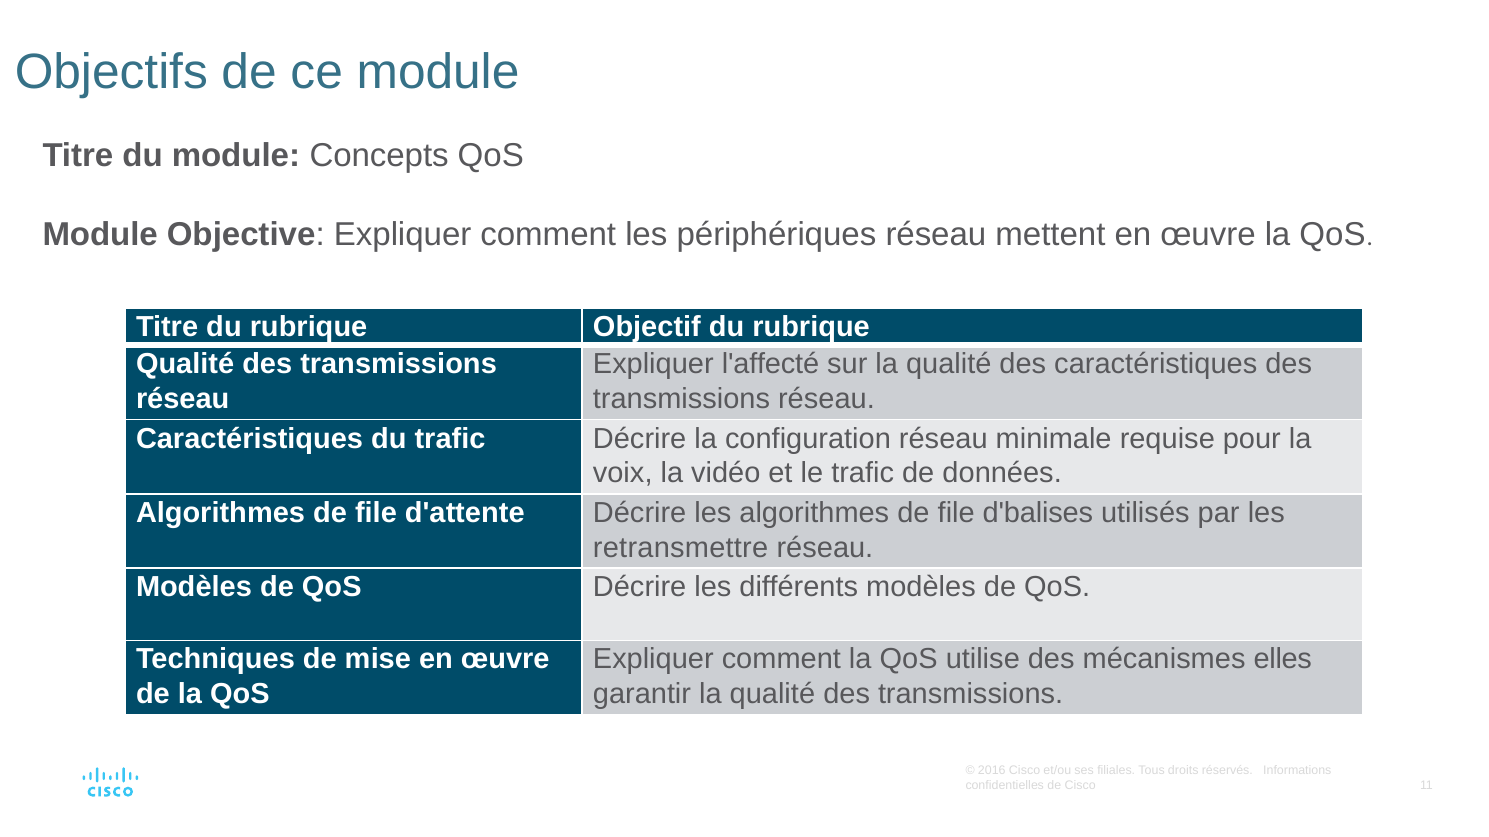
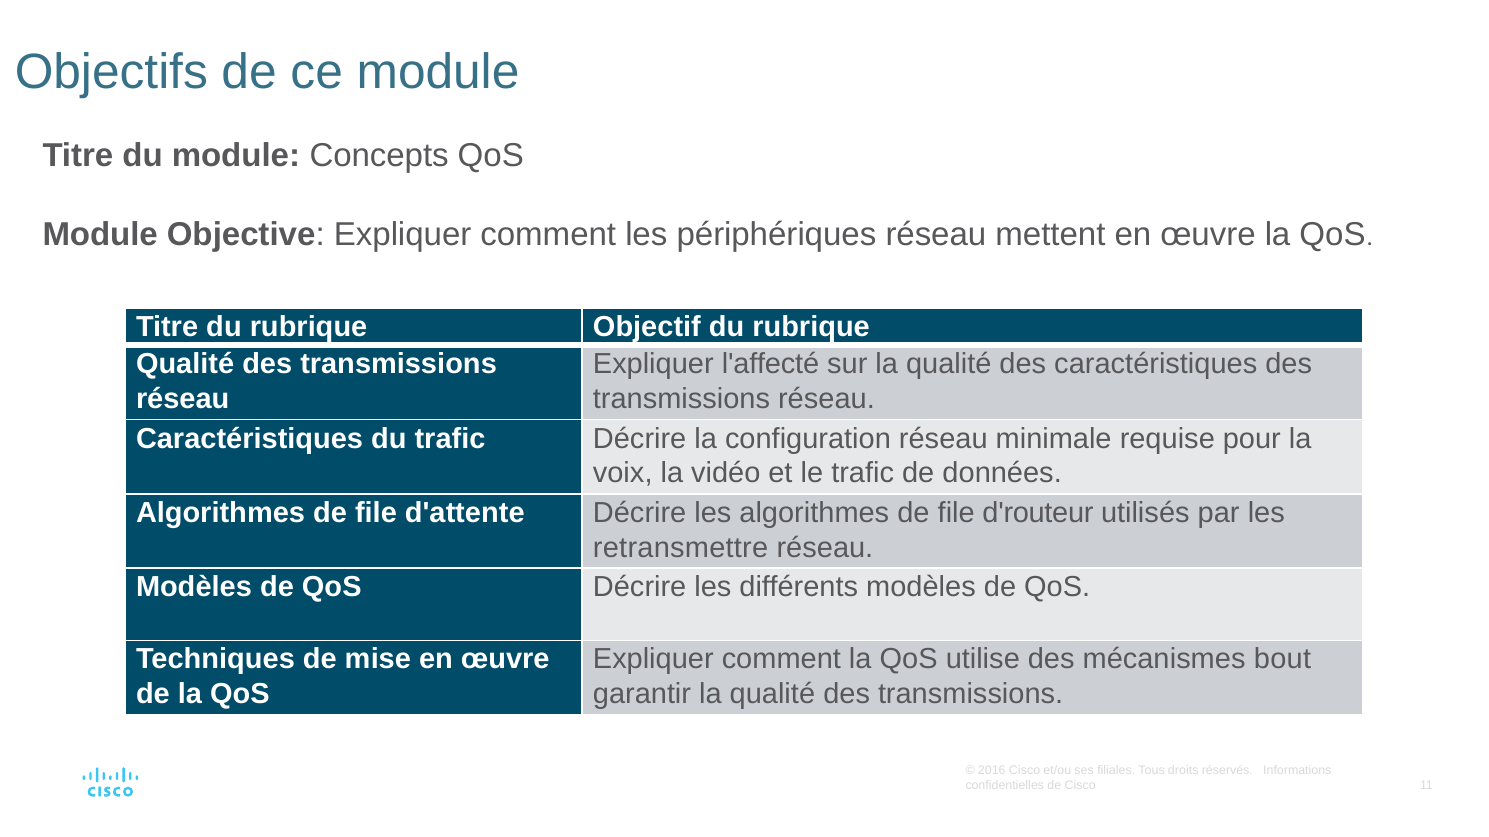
d'balises: d'balises -> d'routeur (1038, 513)
elles: elles -> bout (1282, 660)
